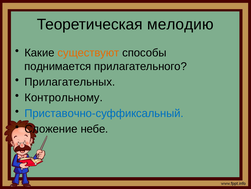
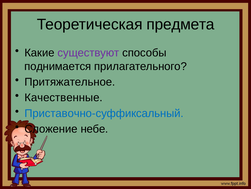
мелодию: мелодию -> предмета (180, 24)
существуют colour: orange -> purple (88, 53)
Прилагательных: Прилагательных -> Притяжательное (70, 82)
Контрольному: Контрольному -> Качественные (64, 97)
